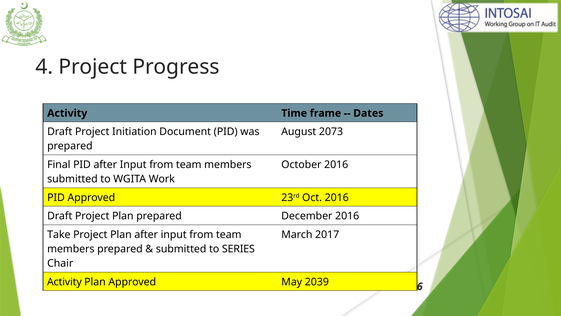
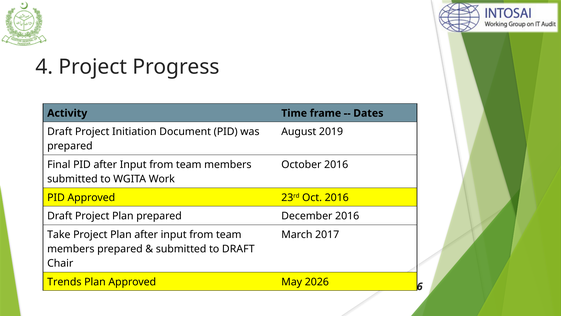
2073: 2073 -> 2019 (331, 132)
to SERIES: SERIES -> DRAFT (238, 249)
Activity: Activity -> Trends (64, 282)
2039: 2039 -> 2026 (317, 282)
